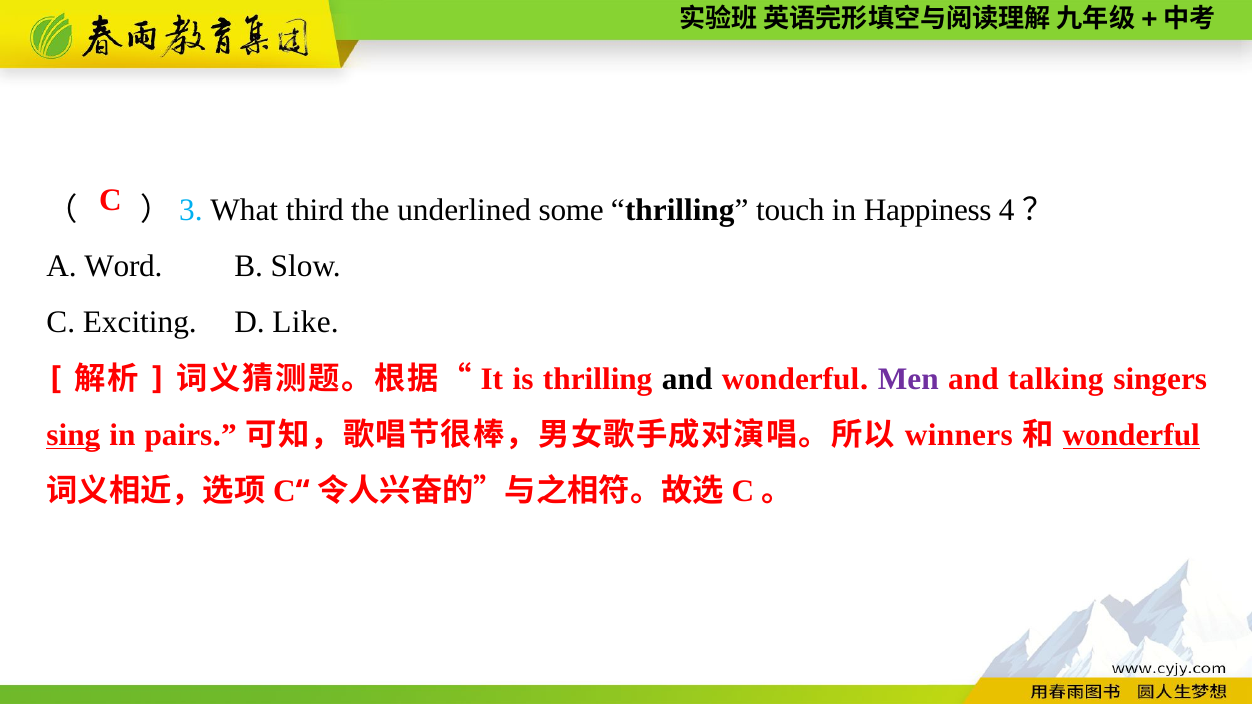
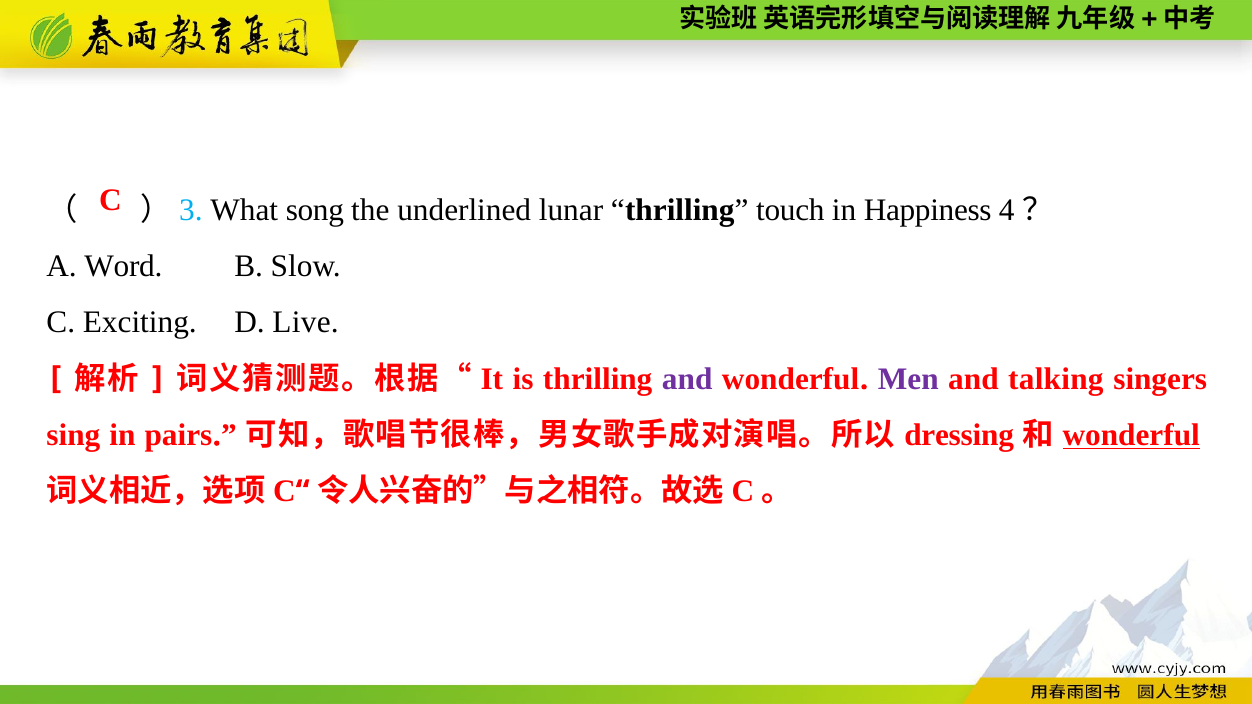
third: third -> song (315, 210)
some: some -> lunar (571, 210)
Like: Like -> Live (306, 323)
and colour: black -> purple (687, 379)
sing underline: present -> none (73, 435)
winners: winners -> dressing (959, 435)
